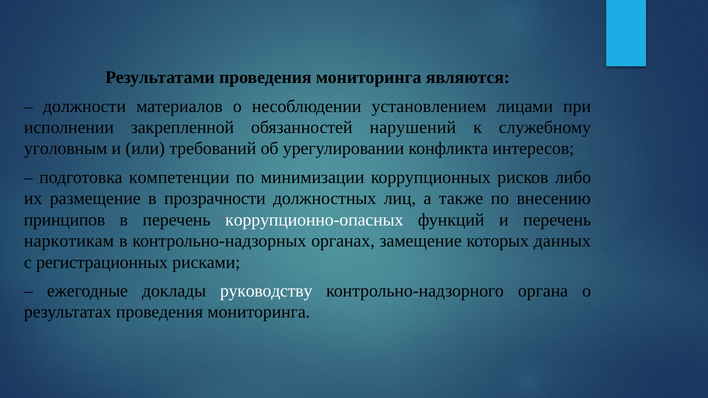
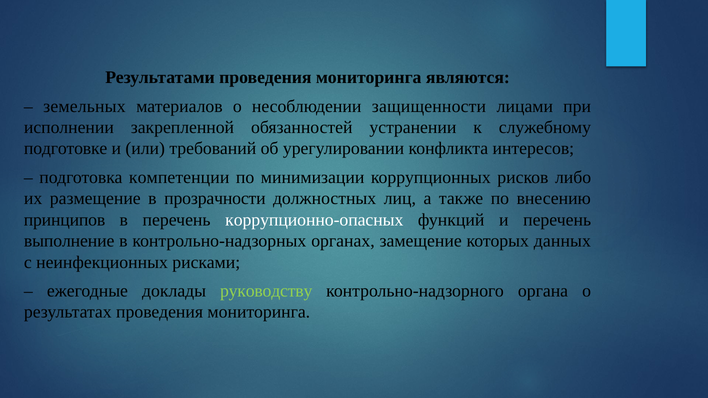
должности: должности -> земельных (84, 106)
установлением: установлением -> защищенности (429, 106)
нарушений: нарушений -> устранении (413, 128)
уголовным: уголовным -> подготовке (66, 149)
наркотикам: наркотикам -> выполнение (69, 241)
регистрационных: регистрационных -> неинфекционных (102, 262)
руководству colour: white -> light green (266, 291)
